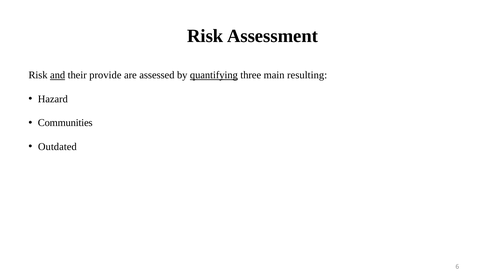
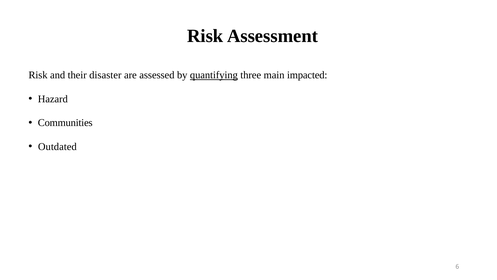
and underline: present -> none (58, 75)
provide: provide -> disaster (105, 75)
resulting: resulting -> impacted (307, 75)
